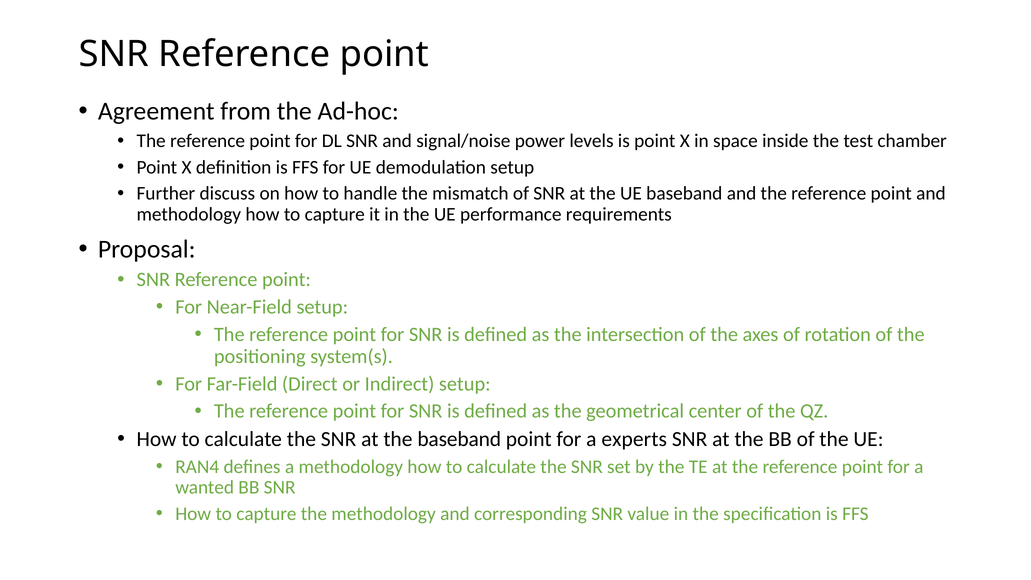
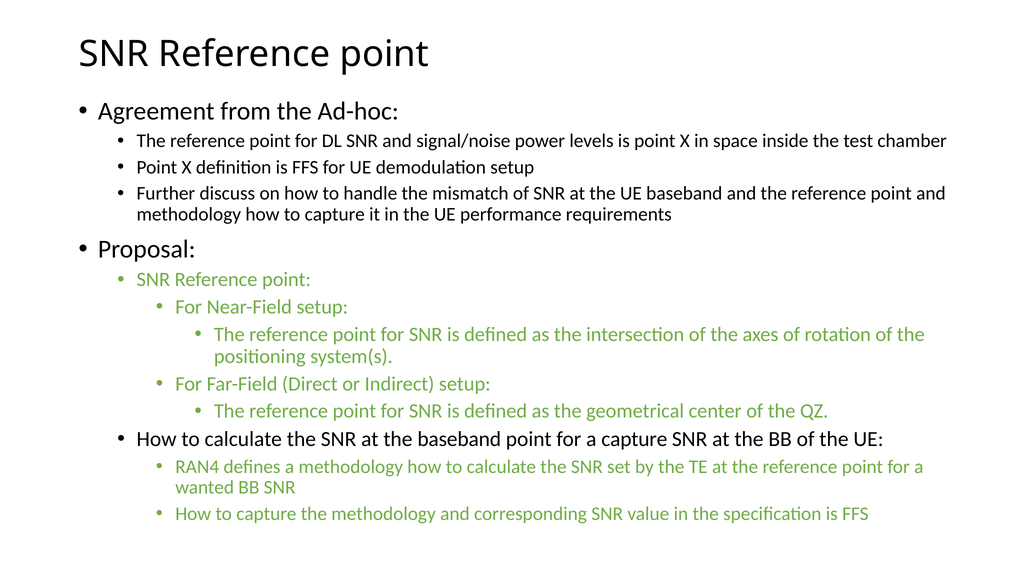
a experts: experts -> capture (634, 439)
